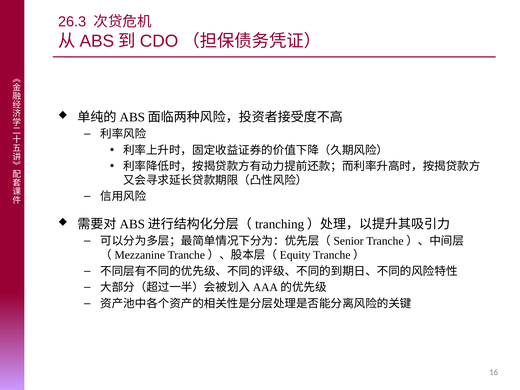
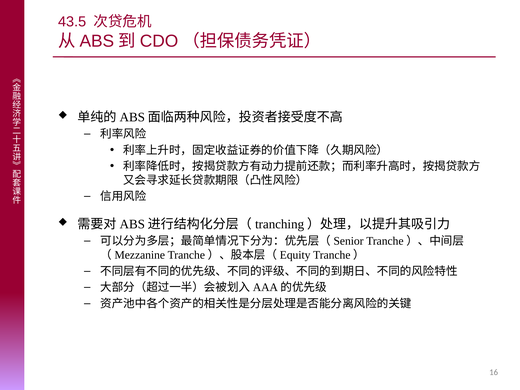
26.3: 26.3 -> 43.5 (72, 22)
